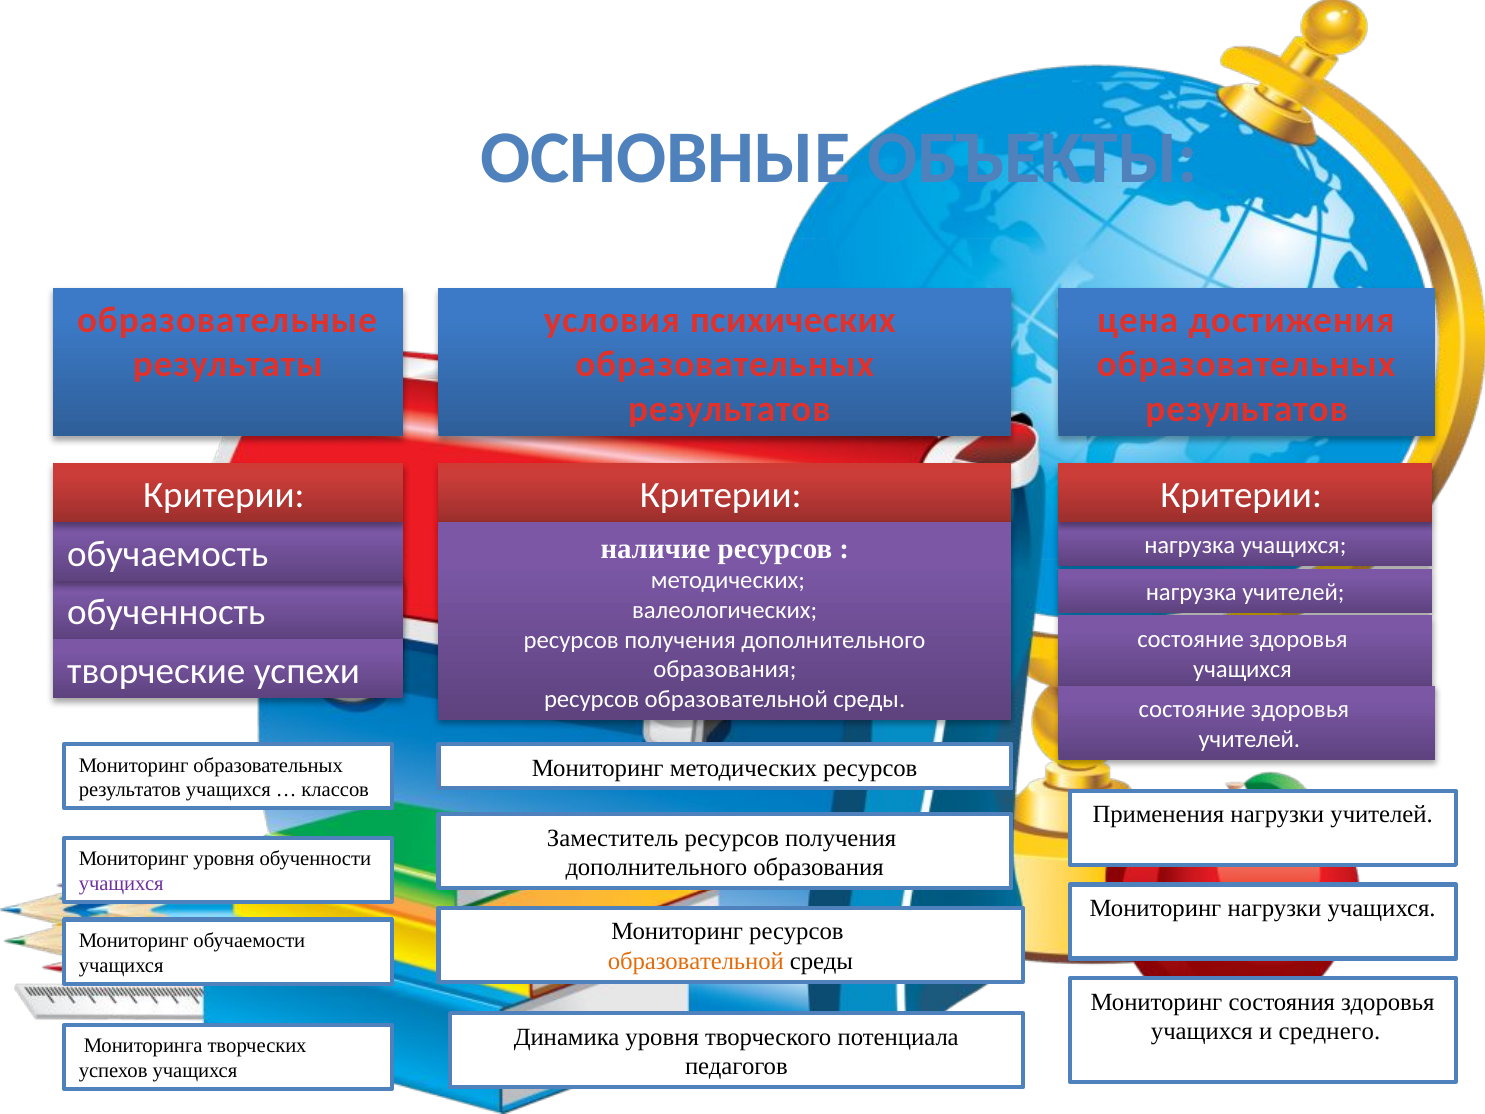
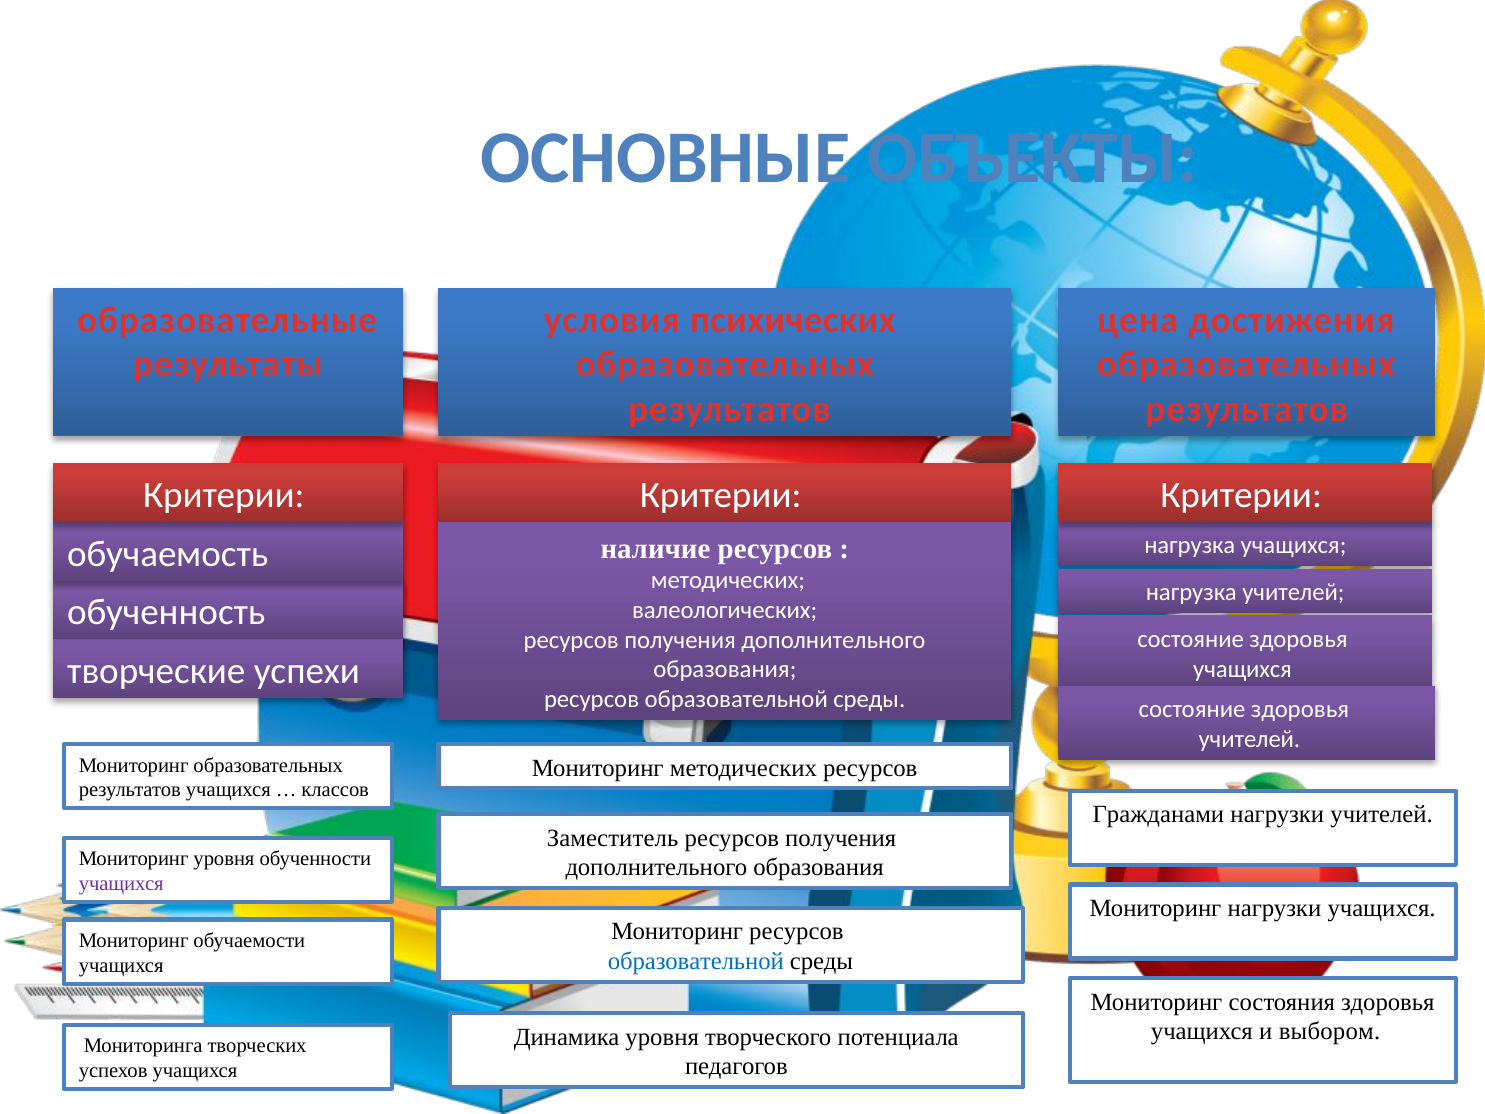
Применения: Применения -> Гражданами (1158, 815)
образовательной colour: orange -> blue (696, 961)
среднего: среднего -> выбором (1330, 1031)
